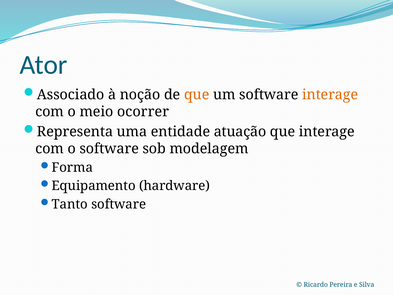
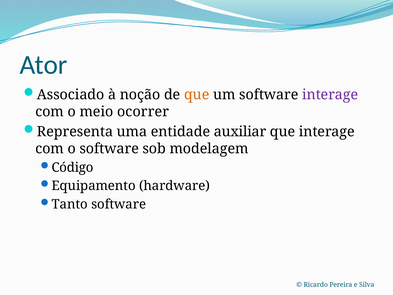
interage colour: orange -> purple (330, 95)
atuação: atuação -> auxiliar (240, 131)
Forma: Forma -> Código (72, 167)
